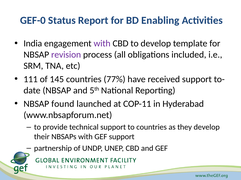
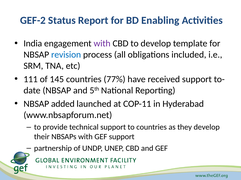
GEF-0: GEF-0 -> GEF-2 (33, 20)
revision colour: purple -> blue (66, 55)
found: found -> added (63, 104)
